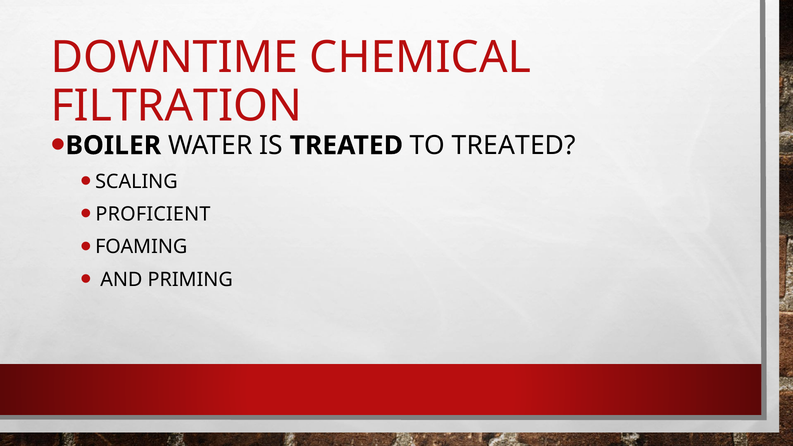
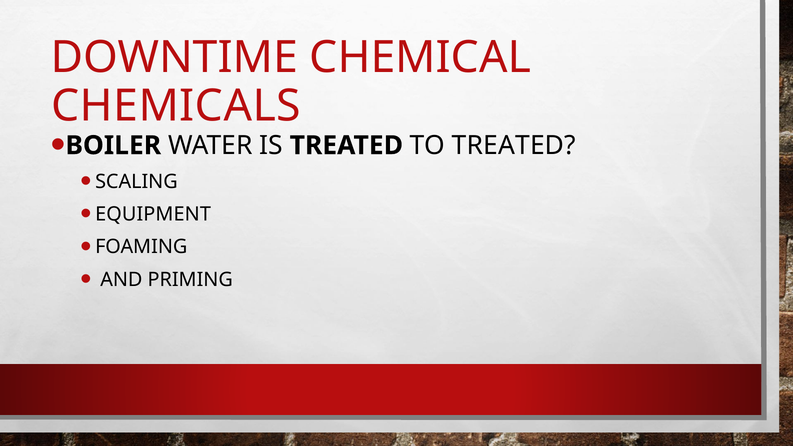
FILTRATION: FILTRATION -> CHEMICALS (176, 106)
PROFICIENT: PROFICIENT -> EQUIPMENT (153, 214)
